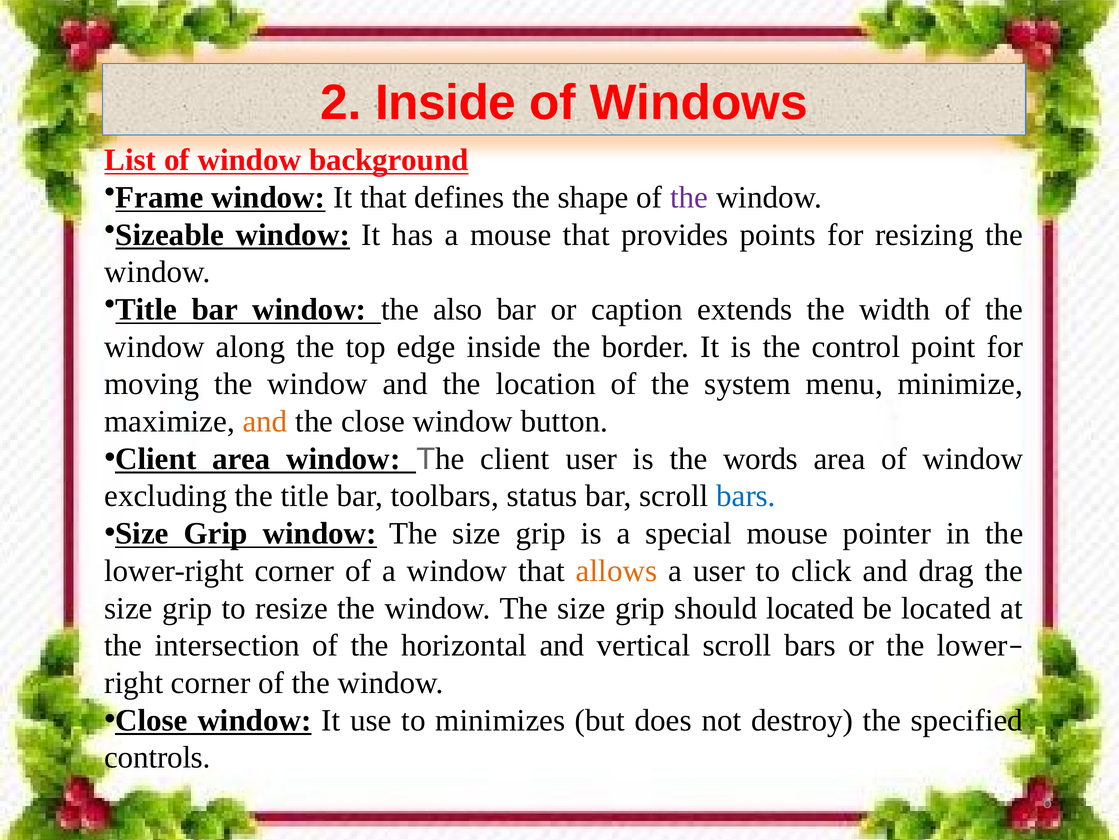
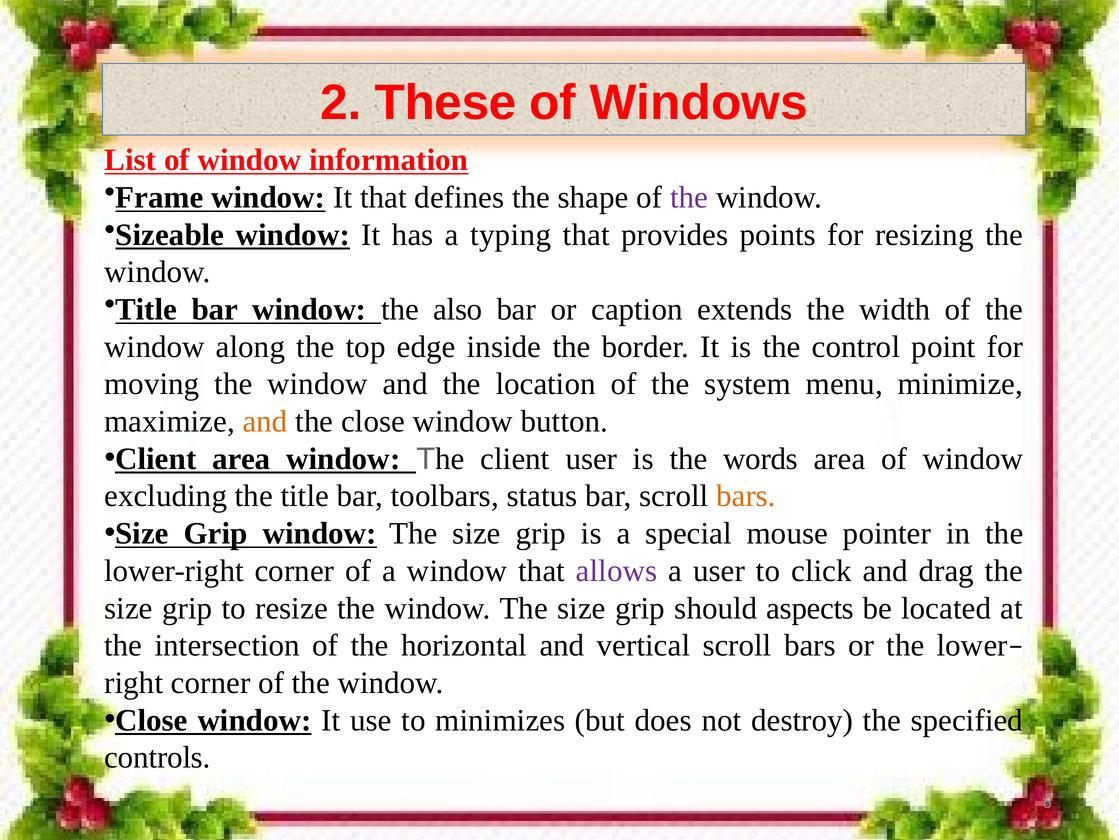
2 Inside: Inside -> These (446, 103)
background: background -> information (389, 160)
a mouse: mouse -> typing (511, 235)
bars colour: blue -> orange (746, 496)
allows colour: orange -> purple (617, 570)
should located: located -> aspects (810, 608)
